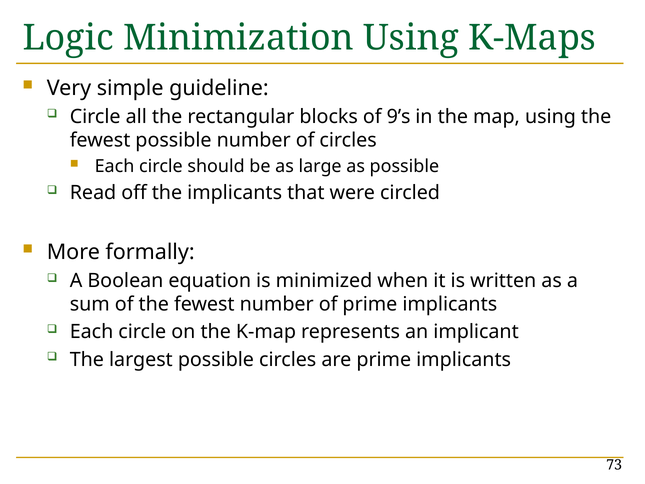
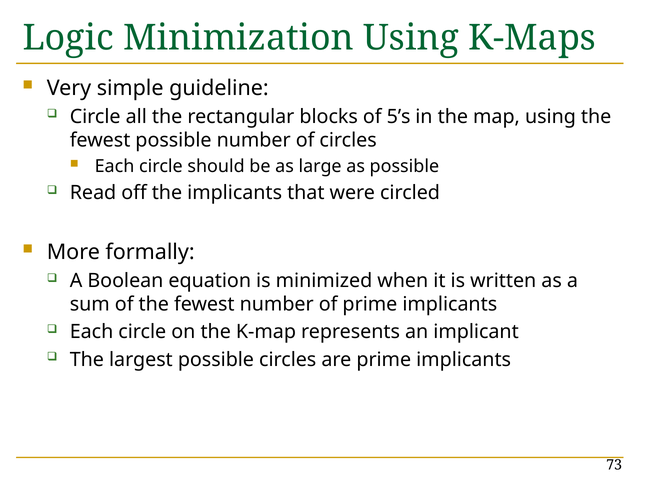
9’s: 9’s -> 5’s (399, 117)
